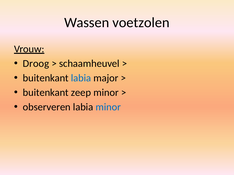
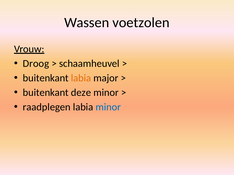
labia colour: blue -> orange (81, 78)
zeep: zeep -> deze (81, 93)
observeren: observeren -> raadplegen (47, 107)
